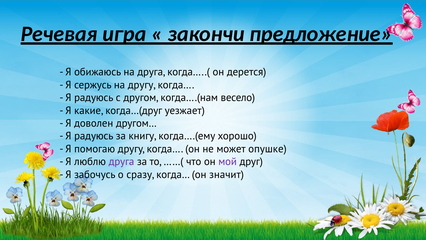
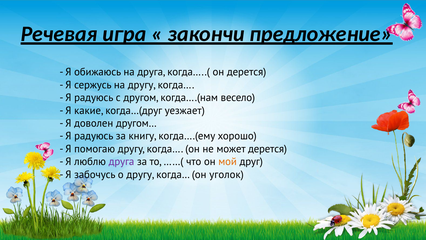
может опушке: опушке -> дерется (268, 149)
мой colour: purple -> orange (228, 161)
о сразу: сразу -> другу (140, 174)
значит: значит -> уголок (227, 174)
